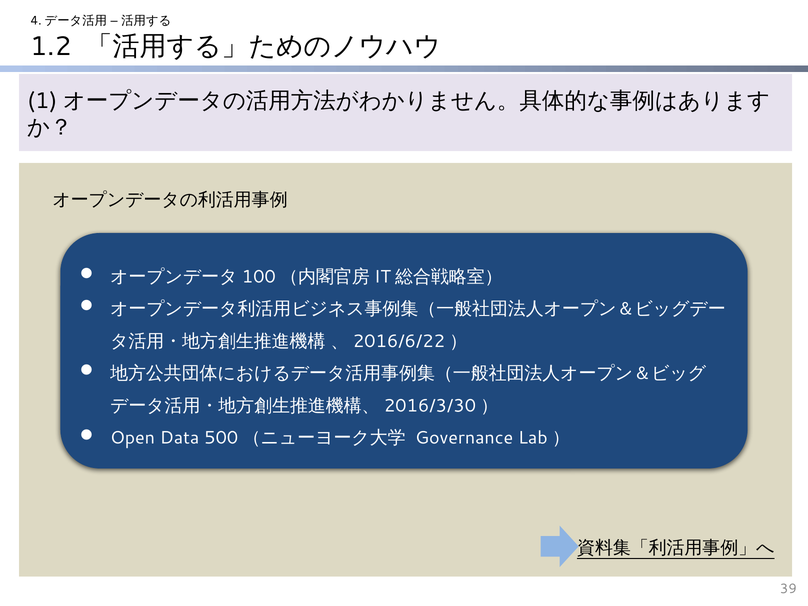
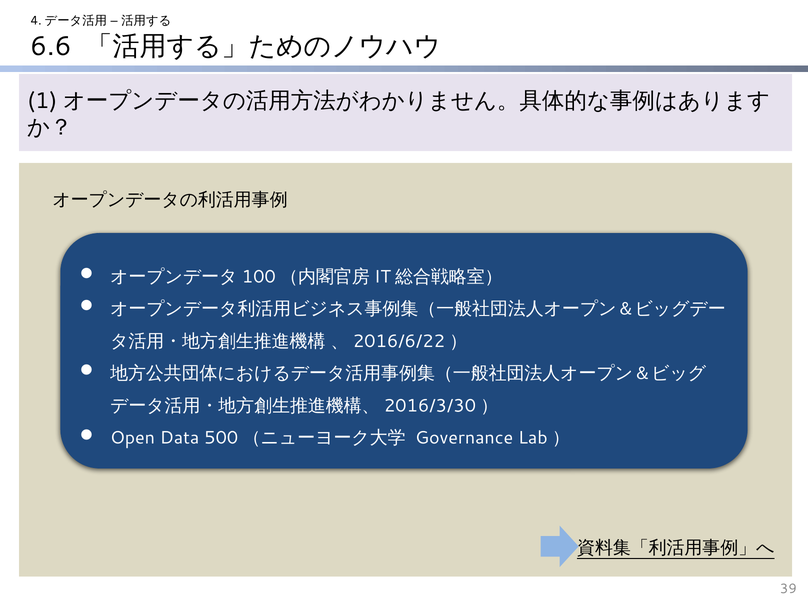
1.2: 1.2 -> 6.6 (51, 46)
